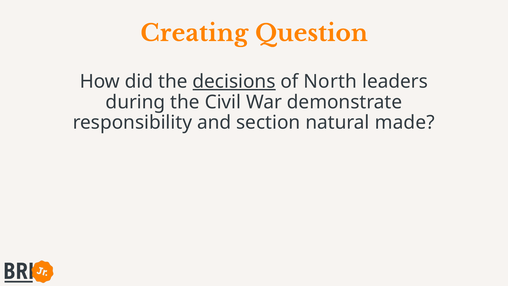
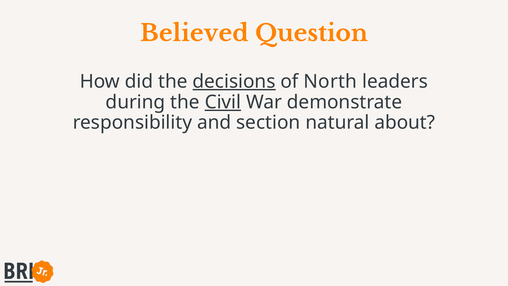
Creating: Creating -> Believed (194, 33)
Civil underline: none -> present (223, 102)
made: made -> about (405, 123)
